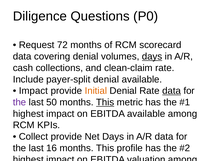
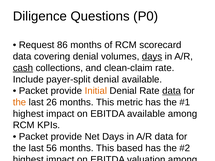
72: 72 -> 86 (62, 45)
cash underline: none -> present (23, 68)
Impact: Impact -> Packet (33, 91)
the colour: purple -> orange (20, 102)
50: 50 -> 26 (52, 102)
This underline: present -> none (105, 102)
Collect: Collect -> Packet (33, 137)
16: 16 -> 56 (52, 148)
profile: profile -> based (130, 148)
